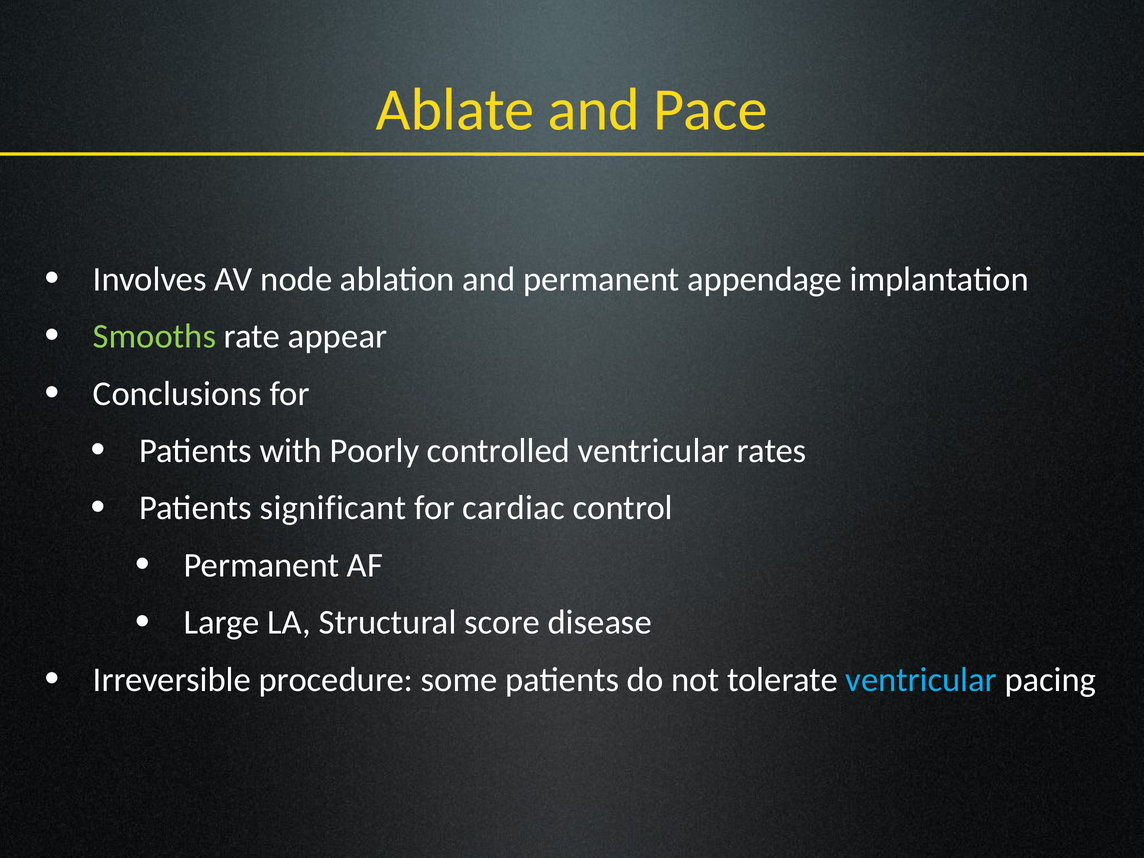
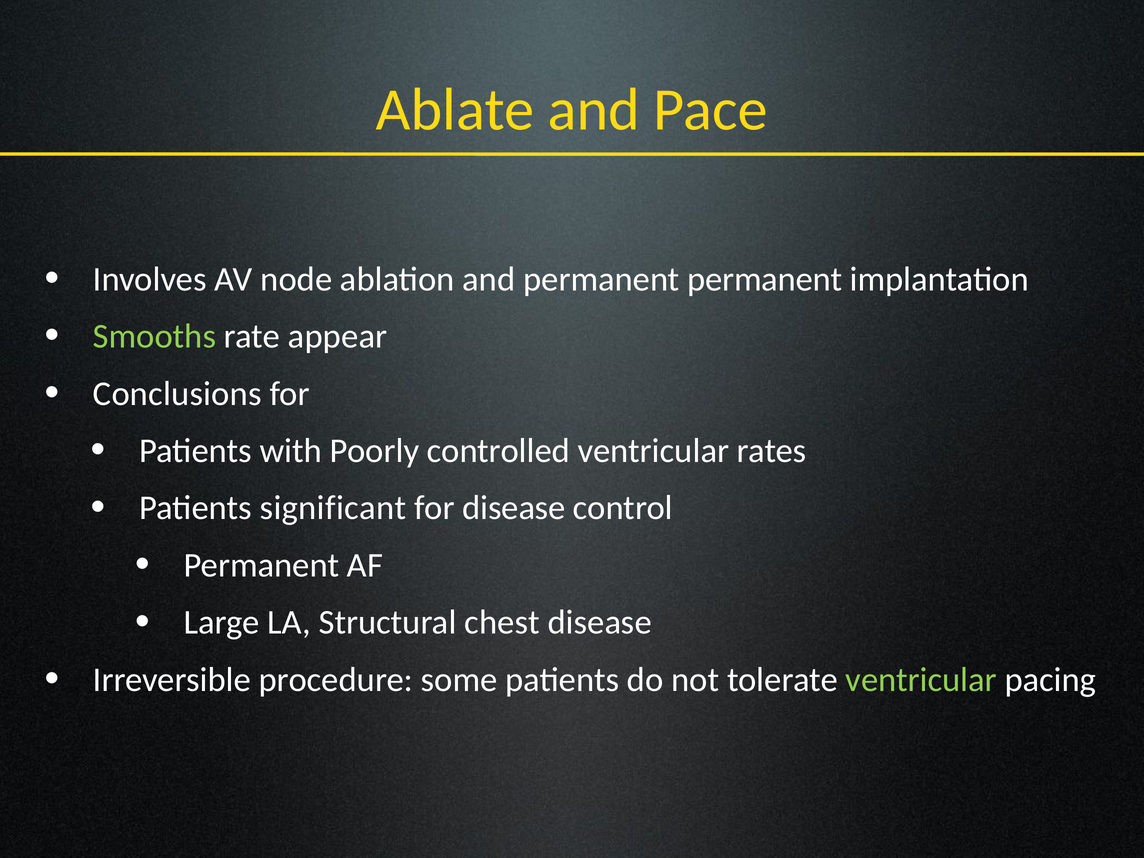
permanent appendage: appendage -> permanent (765, 279)
for cardiac: cardiac -> disease (514, 508)
score: score -> chest (502, 623)
ventricular colour: light blue -> light green (921, 680)
